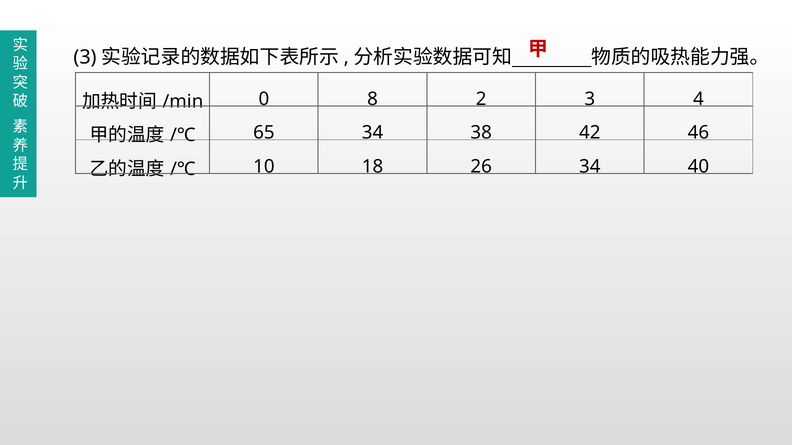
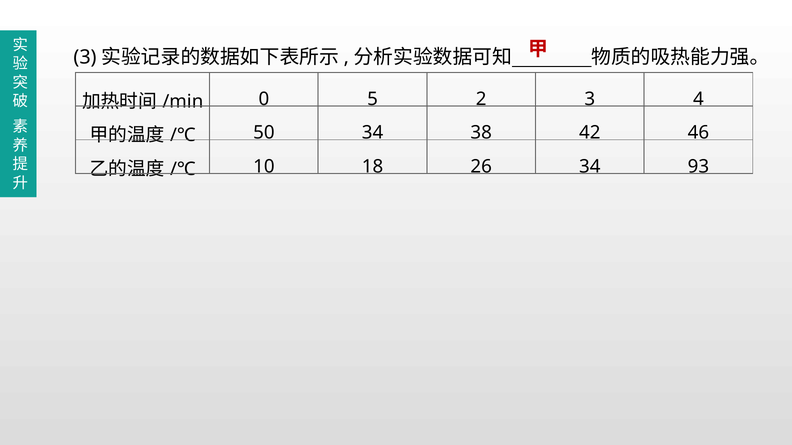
8: 8 -> 5 (373, 99)
65: 65 -> 50 (264, 133)
40: 40 -> 93 (698, 167)
